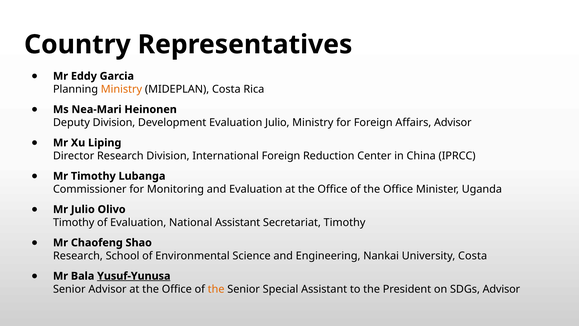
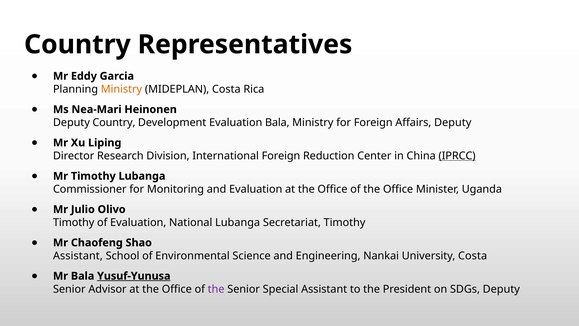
Deputy Division: Division -> Country (114, 122)
Evaluation Julio: Julio -> Bala (277, 122)
Affairs Advisor: Advisor -> Deputy (453, 122)
IPRCC underline: none -> present (457, 156)
National Assistant: Assistant -> Lubanga (238, 222)
Research: Research -> Assistant (78, 256)
the colour: orange -> purple (216, 289)
SDGs Advisor: Advisor -> Deputy (501, 289)
